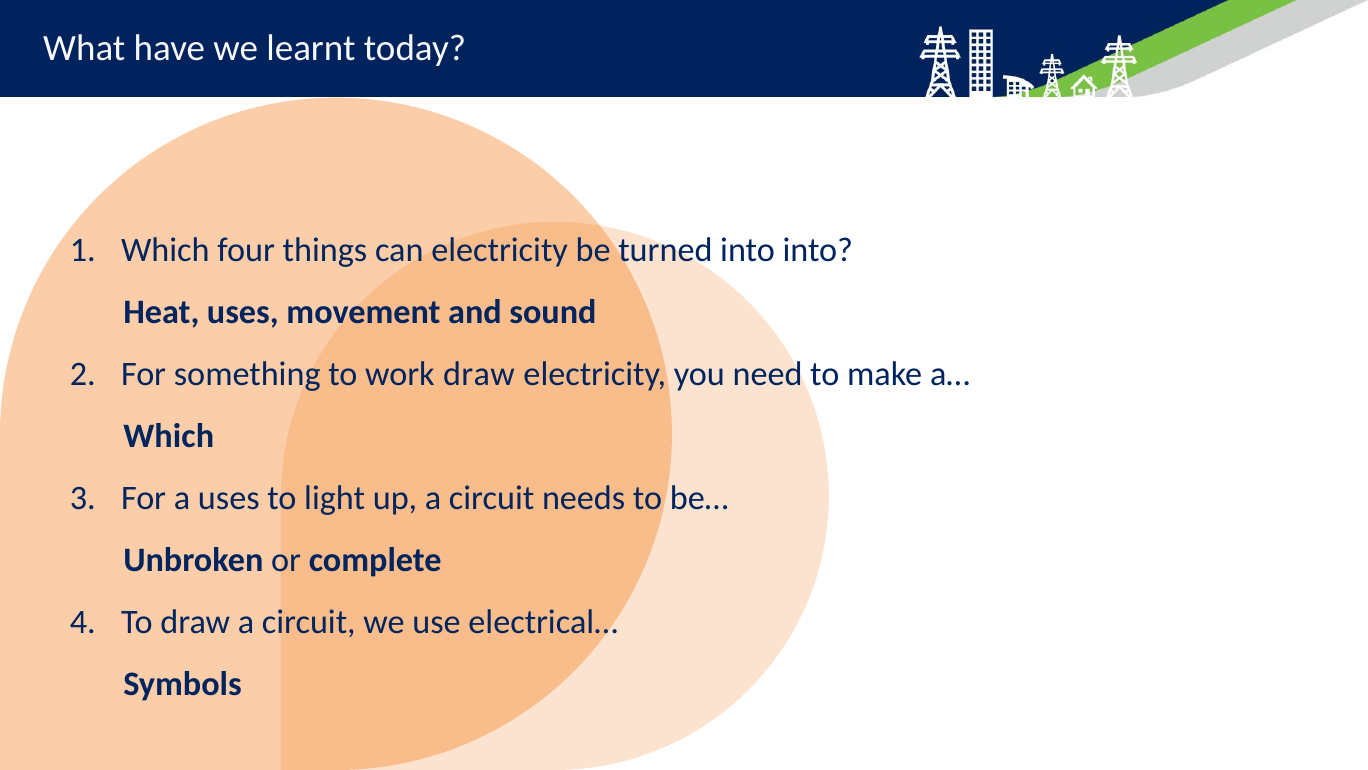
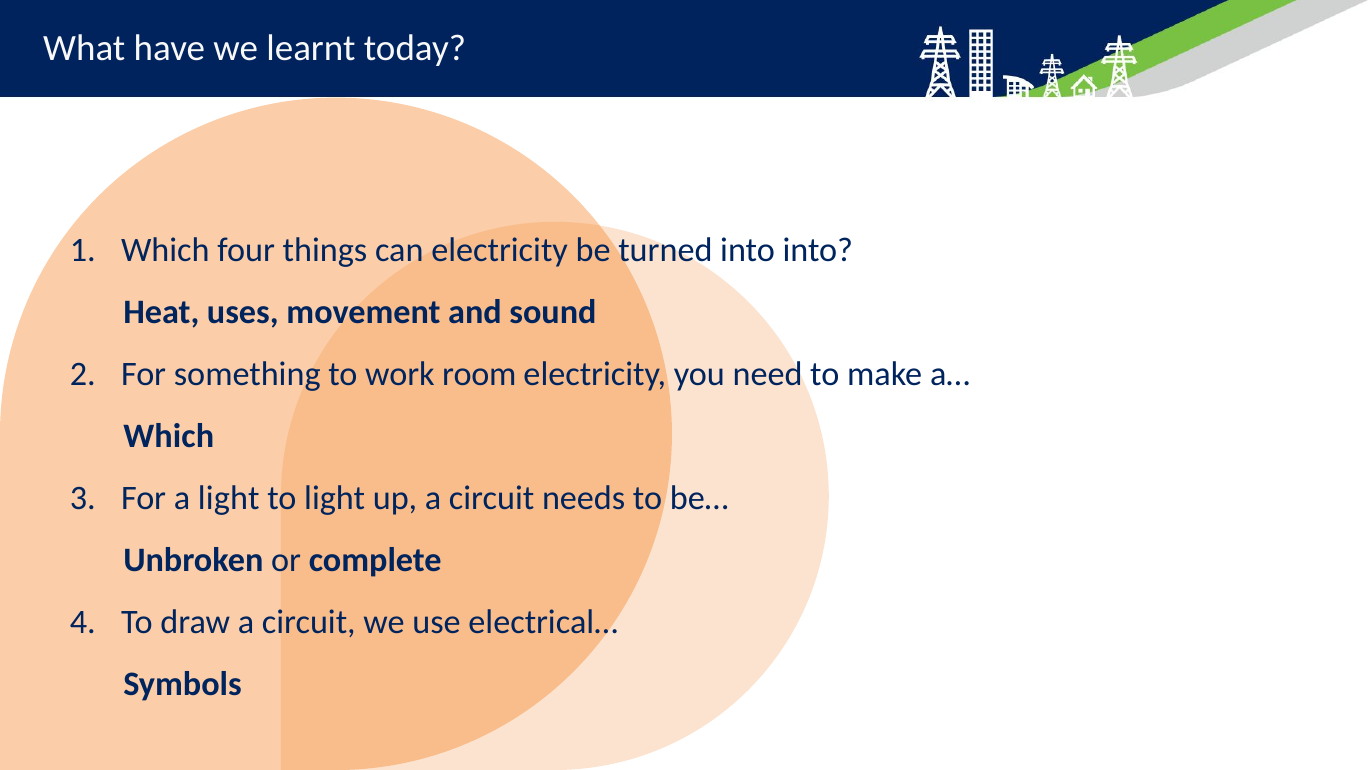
work draw: draw -> room (479, 374)
a uses: uses -> light (229, 498)
